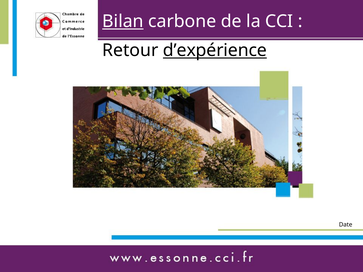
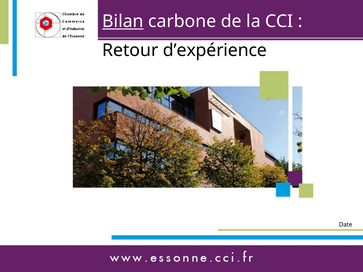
d’expérience underline: present -> none (215, 50)
